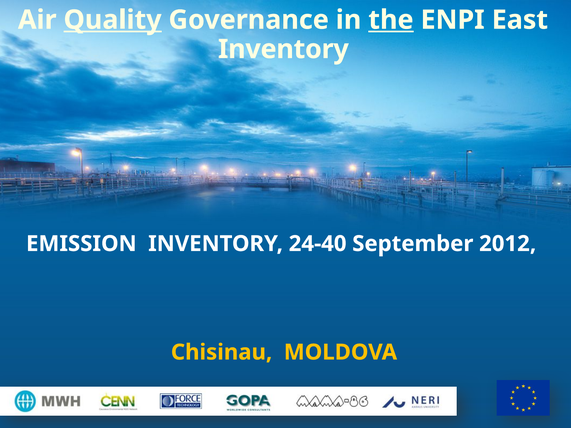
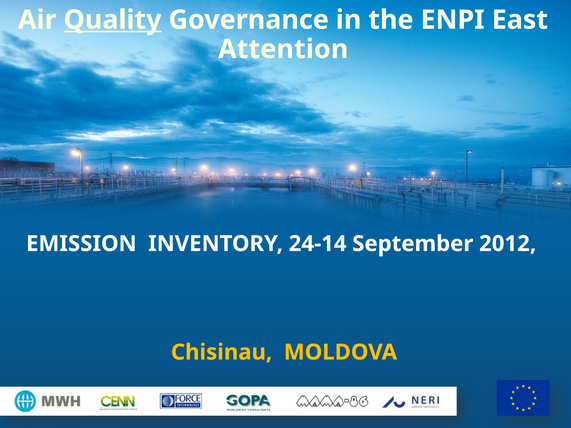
the underline: present -> none (391, 20)
Inventory: Inventory -> Attention (283, 49)
24-40: 24-40 -> 24-14 (318, 244)
